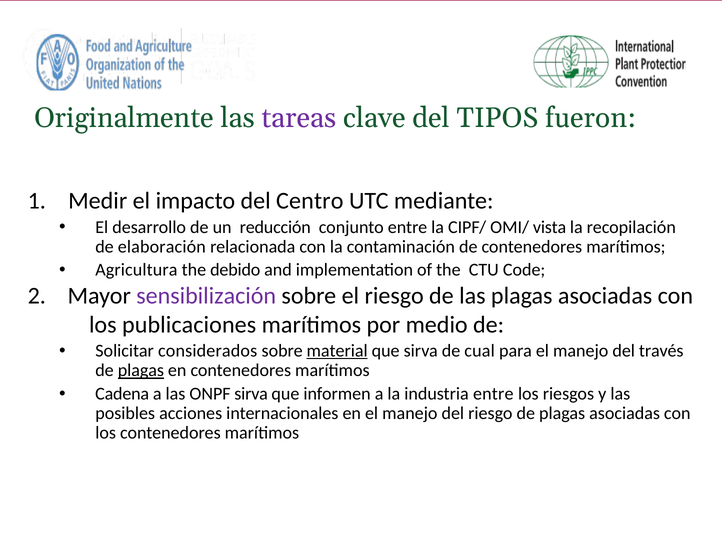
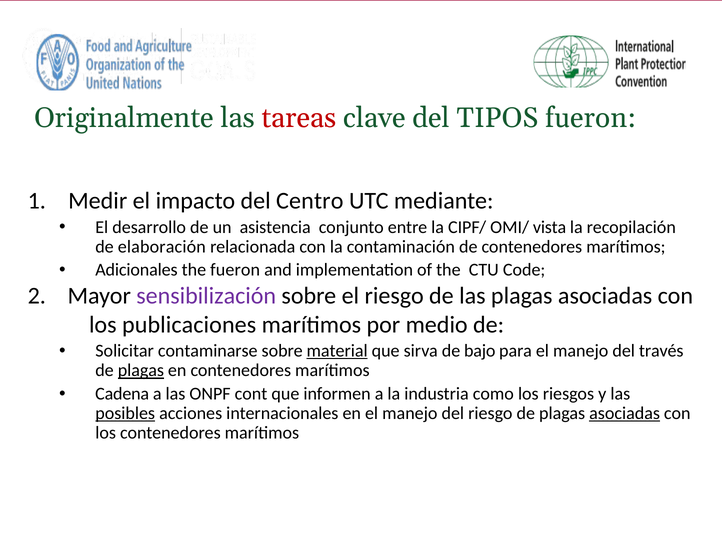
tareas colour: purple -> red (299, 118)
reducción: reducción -> asistencia (275, 227)
Agricultura: Agricultura -> Adicionales (136, 270)
the debido: debido -> fueron (235, 270)
considerados: considerados -> contaminarse (208, 351)
cual: cual -> bajo (480, 351)
ONPF sirva: sirva -> cont (251, 393)
industria entre: entre -> como (493, 393)
posibles underline: none -> present (125, 413)
asociadas underline: none -> present (625, 413)
